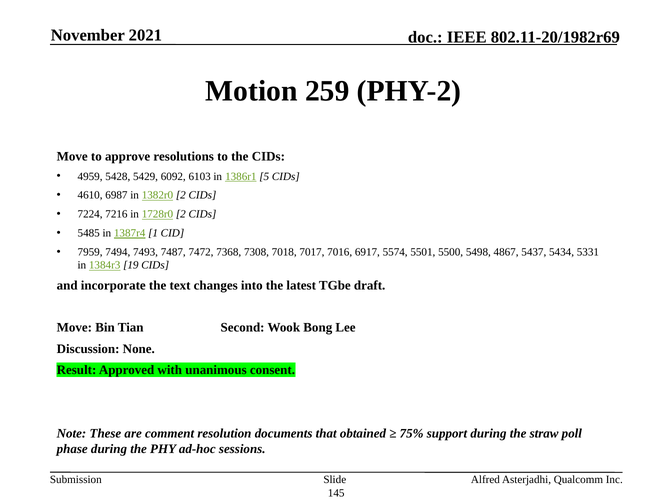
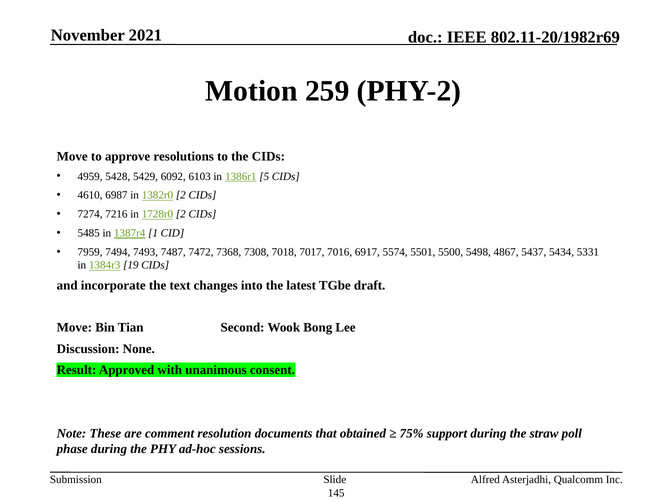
7224: 7224 -> 7274 (90, 214)
